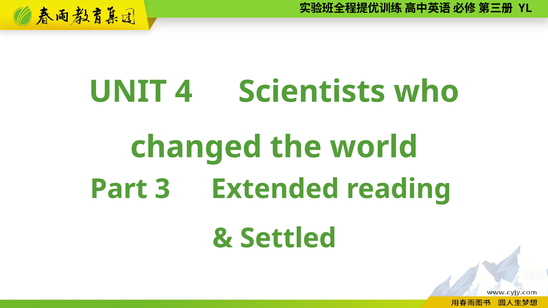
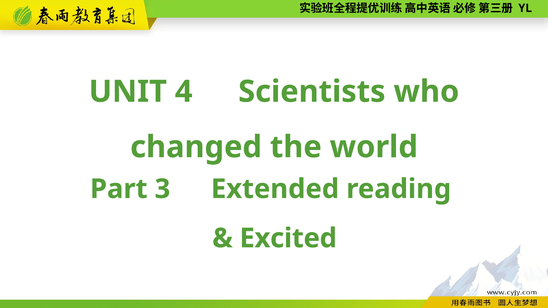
Settled: Settled -> Excited (288, 238)
